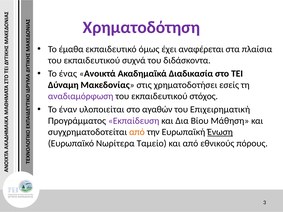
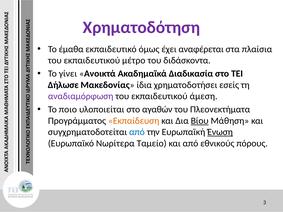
συχνά: συχνά -> μέτρο (134, 61)
ένας: ένας -> γίνει (68, 74)
Δύναμη: Δύναμη -> Δήλωσε (63, 85)
στις: στις -> ίδια (144, 85)
στόχος: στόχος -> άμεση (204, 96)
έναν: έναν -> ποιο (68, 110)
Επιχειρηματική: Επιχειρηματική -> Πλεονεκτήματα (220, 110)
Εκπαίδευση colour: purple -> orange (134, 121)
Βίου underline: none -> present (200, 121)
από colour: orange -> blue (137, 132)
